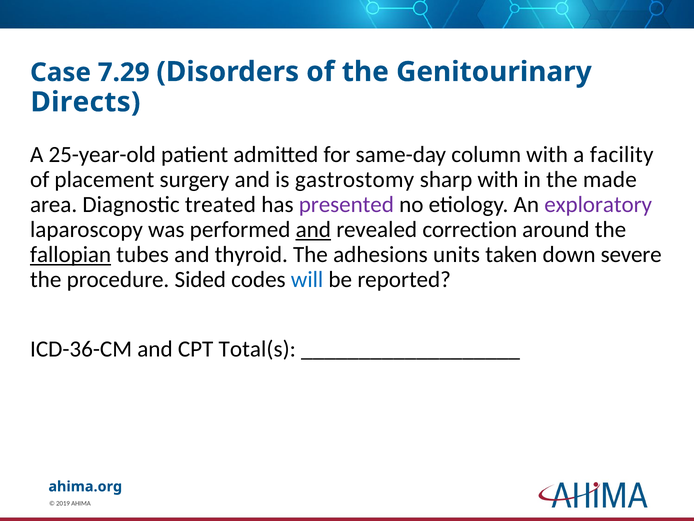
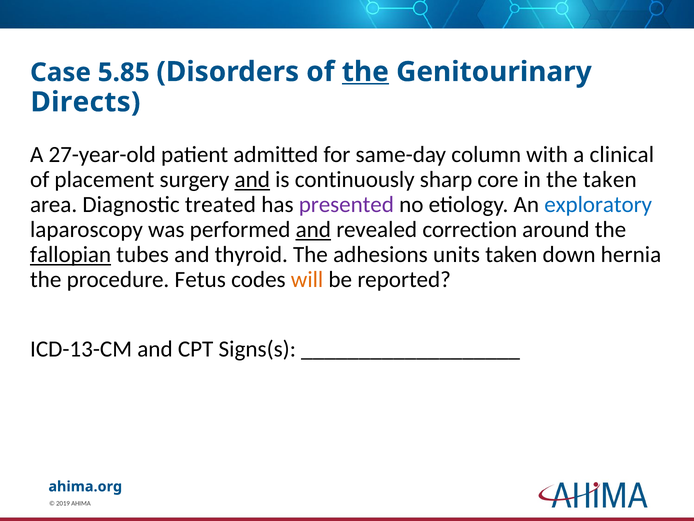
7.29: 7.29 -> 5.85 (124, 72)
the underline: none -> present (365, 72)
25-year-old: 25-year-old -> 27-year-old (102, 155)
facility: facility -> clinical (622, 155)
and underline: none -> present (252, 180)
gastrostomy: gastrostomy -> continuously (355, 180)
sharp with: with -> core (498, 180)
the made: made -> taken (610, 180)
exploratory colour: purple -> blue (598, 205)
severe: severe -> hernia (631, 255)
Sided: Sided -> Fetus (200, 279)
will colour: blue -> orange (307, 279)
ICD-36-CM: ICD-36-CM -> ICD-13-CM (81, 349)
Total(s: Total(s -> Signs(s (257, 349)
